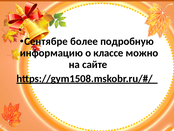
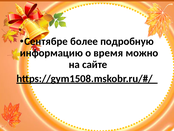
классе: классе -> время (108, 53)
